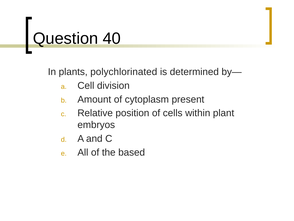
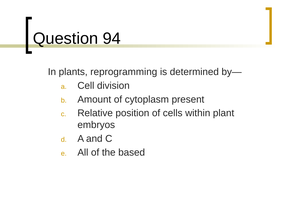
40: 40 -> 94 (112, 38)
polychlorinated: polychlorinated -> reprogramming (124, 72)
